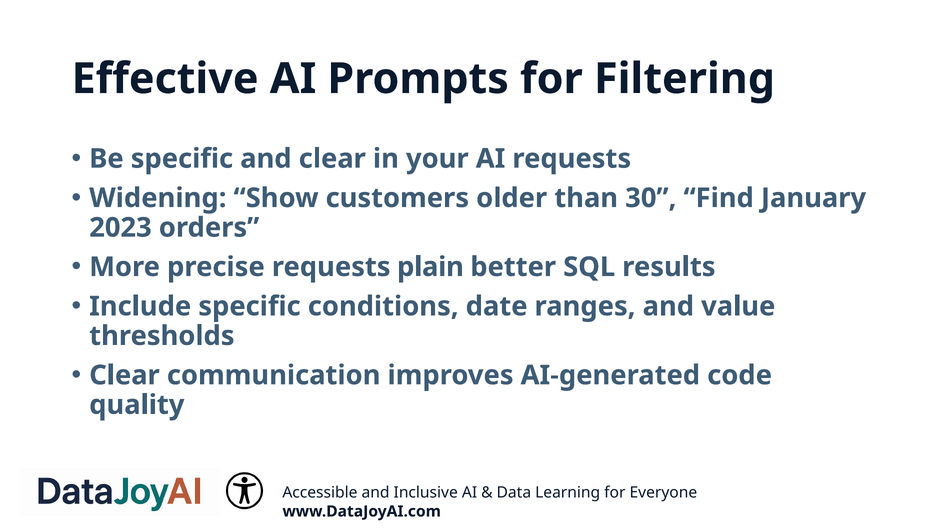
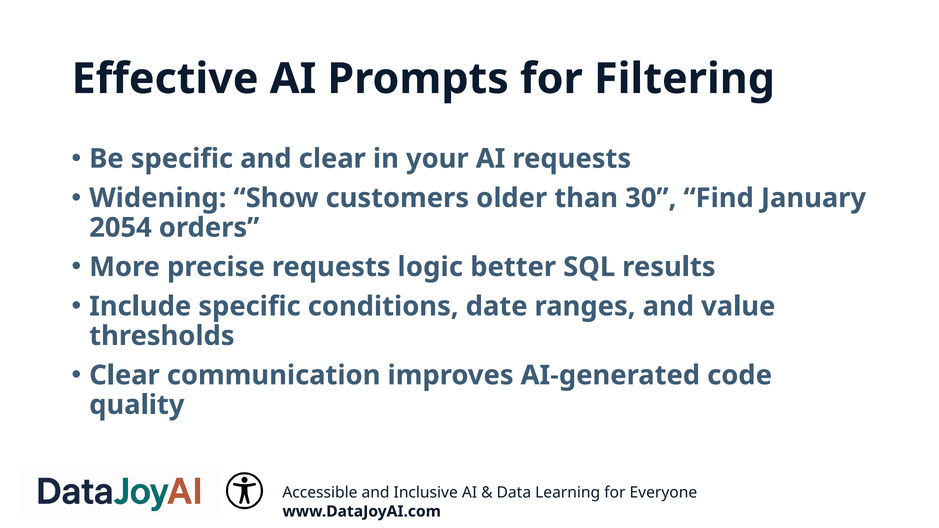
2023: 2023 -> 2054 (120, 228)
plain: plain -> logic (430, 267)
